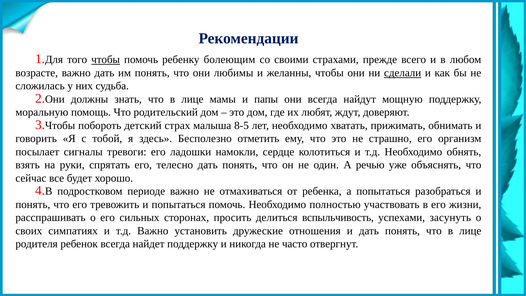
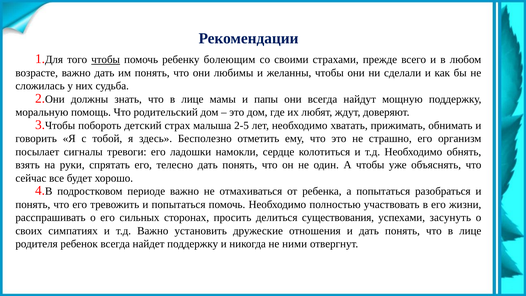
сделали underline: present -> none (403, 73)
8-5: 8-5 -> 2-5 (242, 125)
А речью: речью -> чтобы (370, 165)
вспыльчивость: вспыльчивость -> существования (338, 218)
часто: часто -> ними (295, 244)
